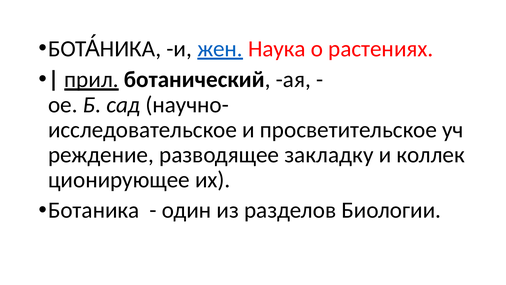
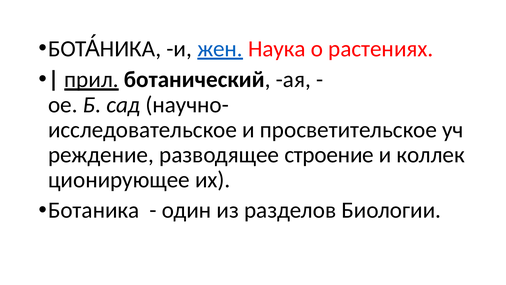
закладку: закладку -> строение (329, 155)
